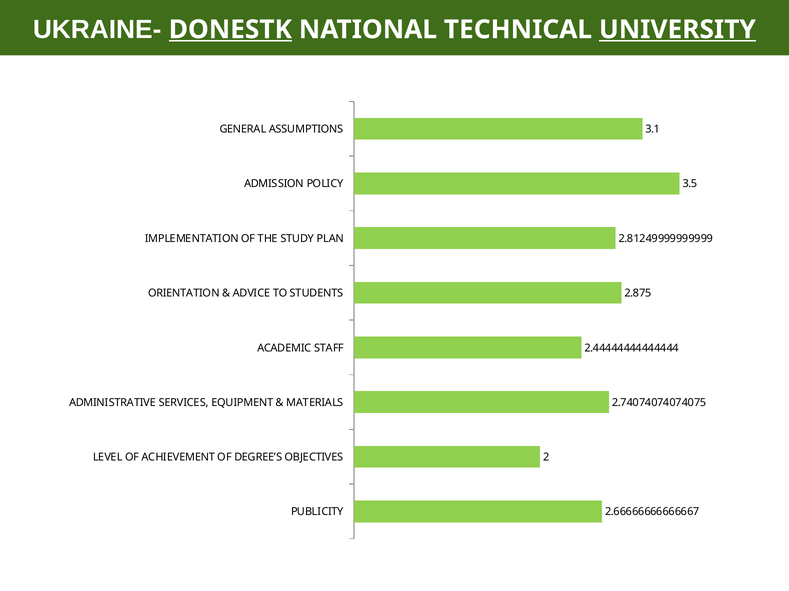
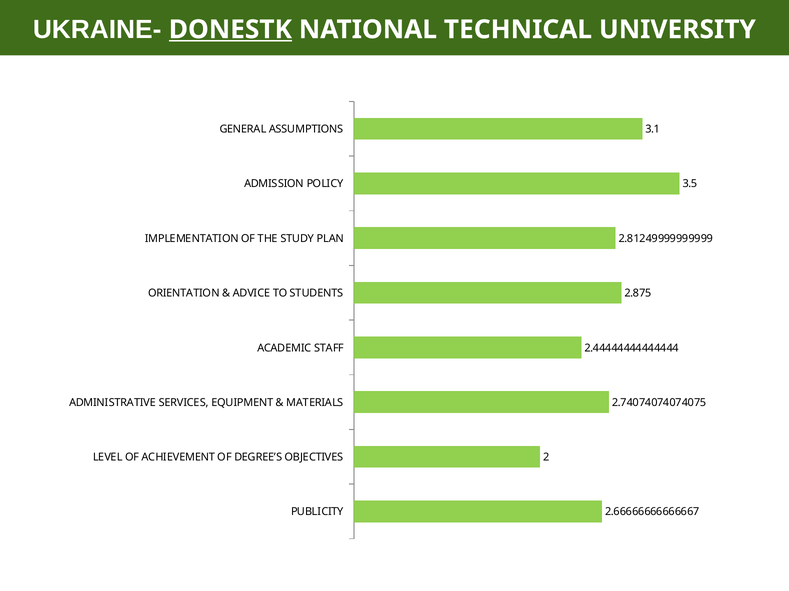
UNIVERSITY underline: present -> none (677, 30)
